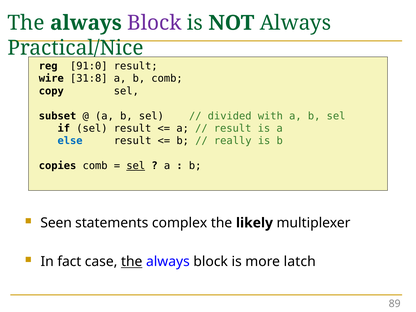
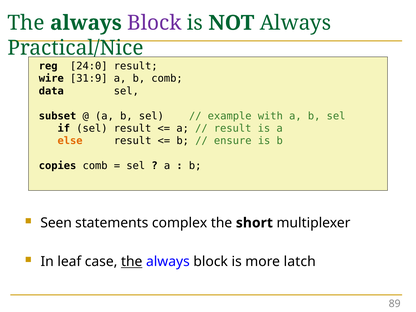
91:0: 91:0 -> 24:0 (89, 66)
31:8: 31:8 -> 31:9 (89, 78)
copy: copy -> data (51, 91)
divided: divided -> example (230, 116)
else colour: blue -> orange (70, 141)
really: really -> ensure (233, 141)
sel underline: present -> none (136, 166)
likely: likely -> short (254, 223)
fact: fact -> leaf (69, 262)
